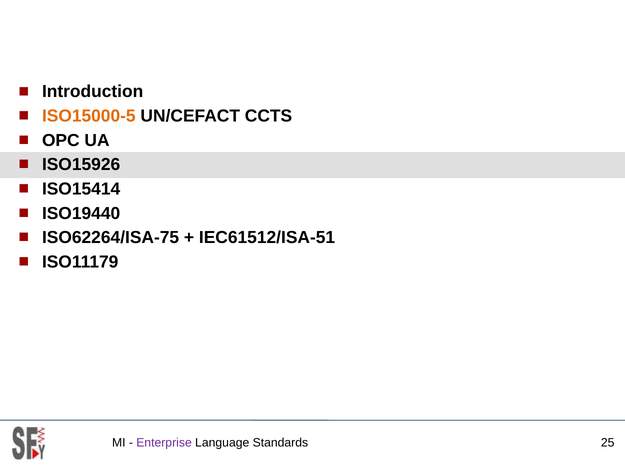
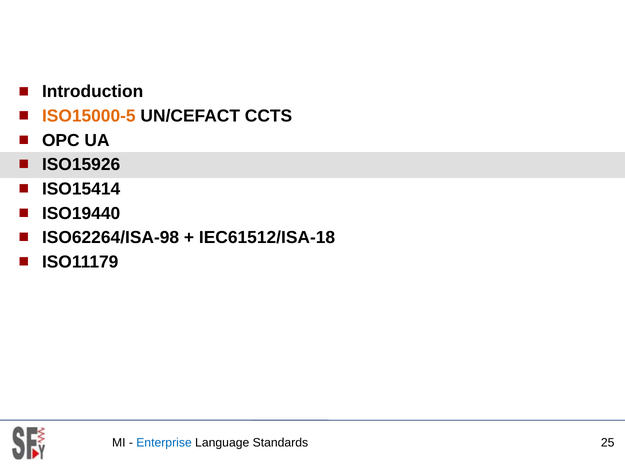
ISO62264/ISA-75: ISO62264/ISA-75 -> ISO62264/ISA-98 (111, 238)
IEC61512/ISA-51: IEC61512/ISA-51 -> IEC61512/ISA-18 (267, 238)
Enterprise colour: purple -> blue (164, 442)
